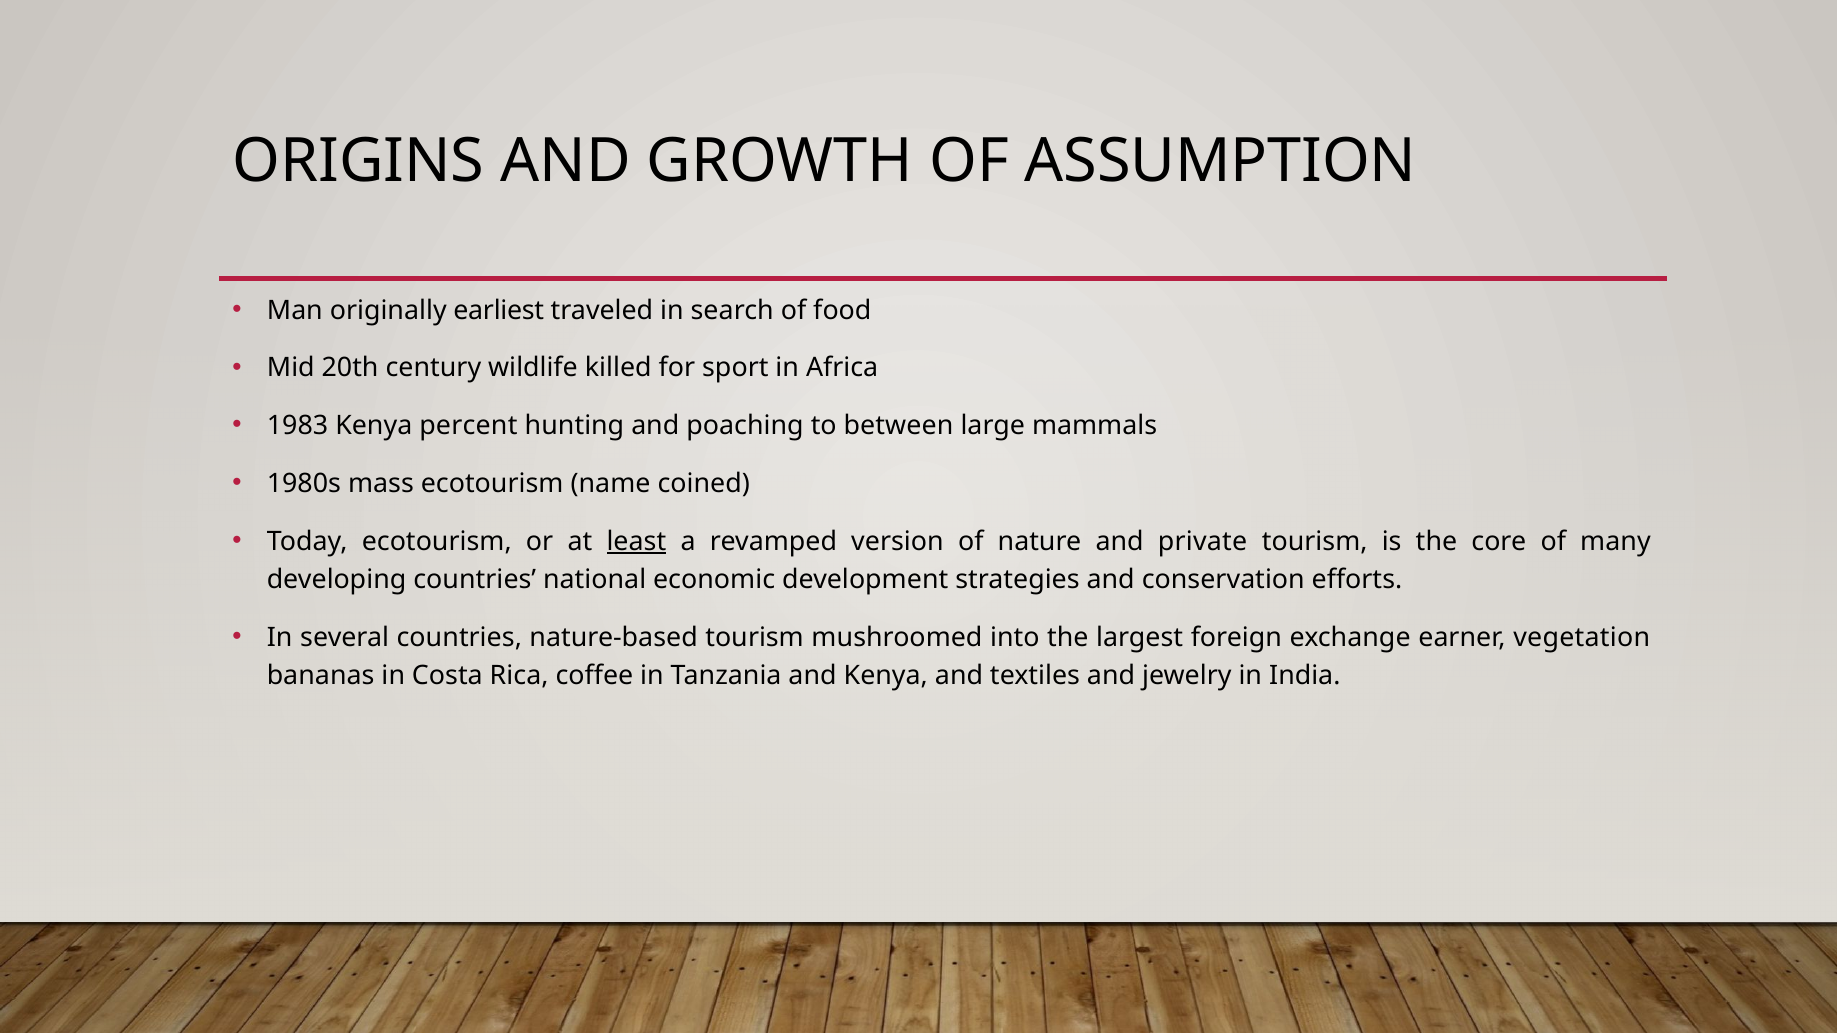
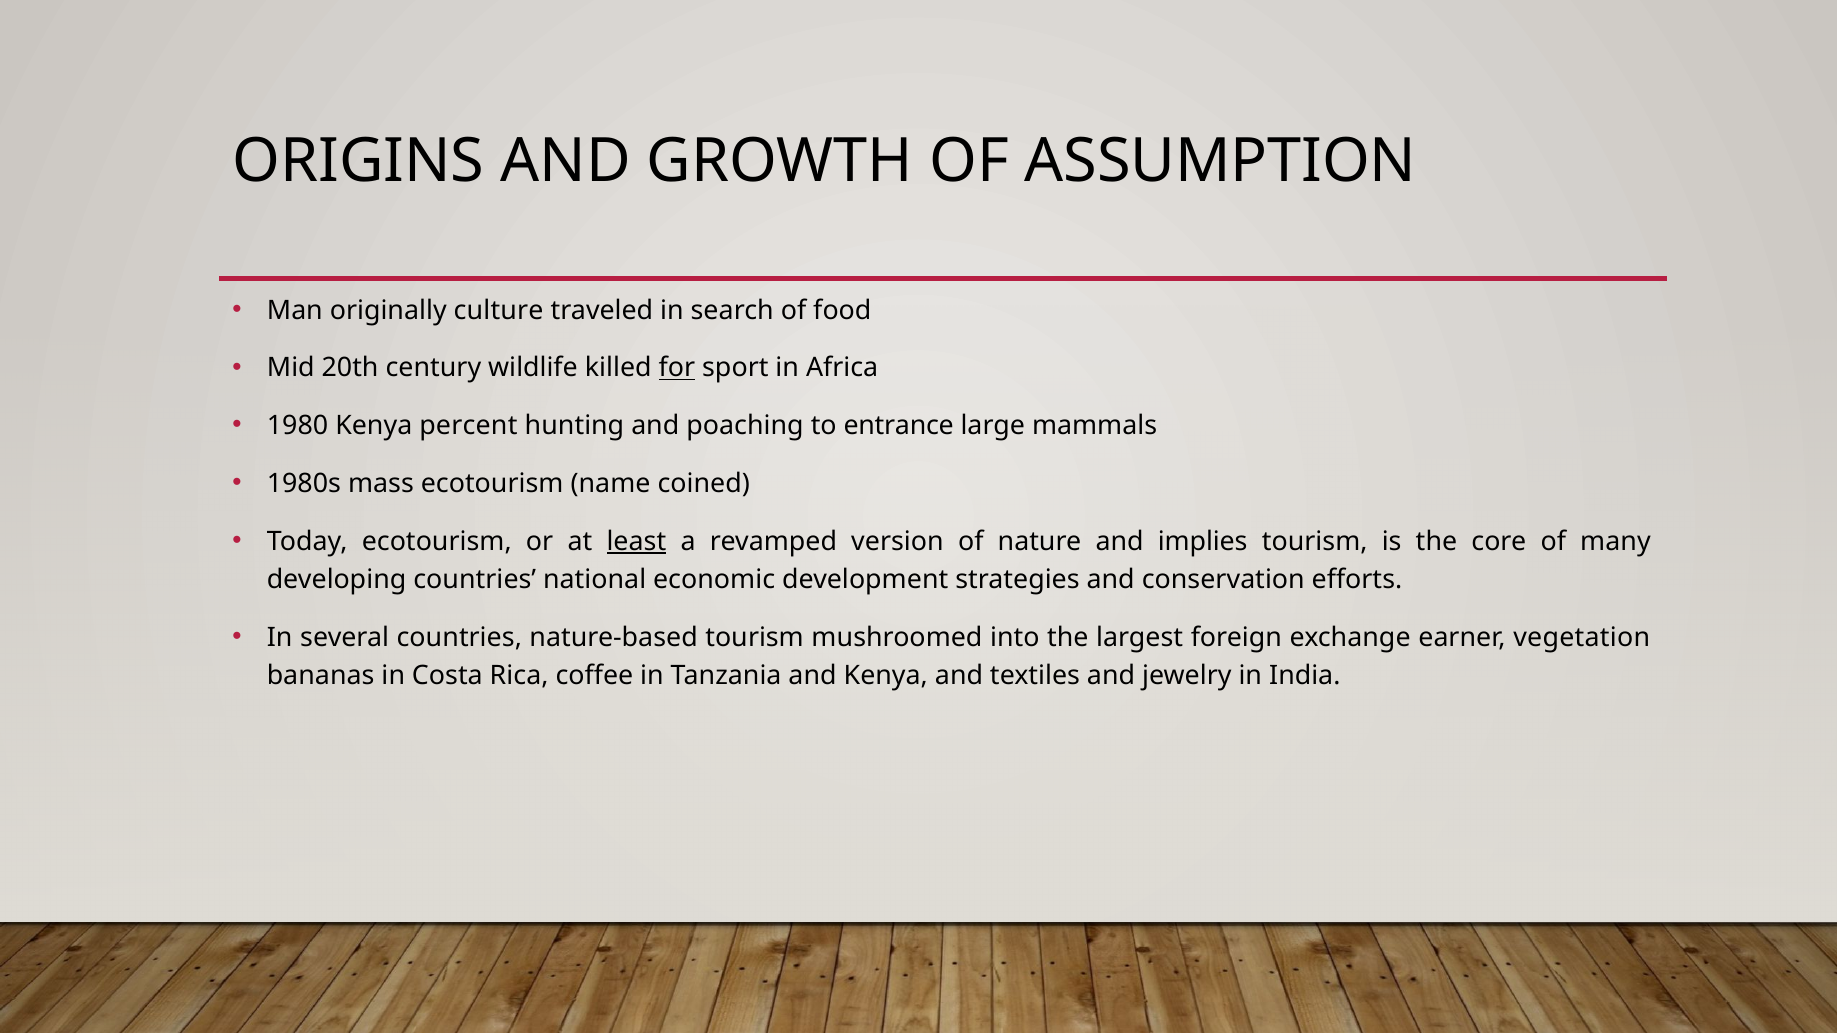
earliest: earliest -> culture (499, 311)
for underline: none -> present (677, 368)
1983: 1983 -> 1980 (298, 426)
between: between -> entrance (899, 426)
private: private -> implies (1203, 541)
